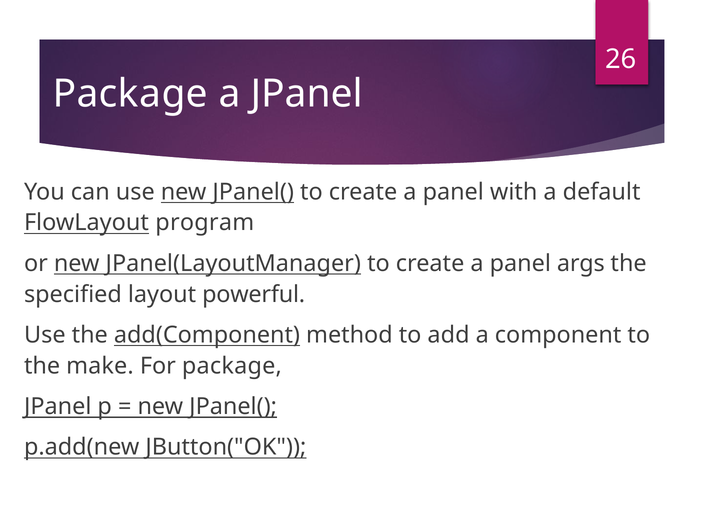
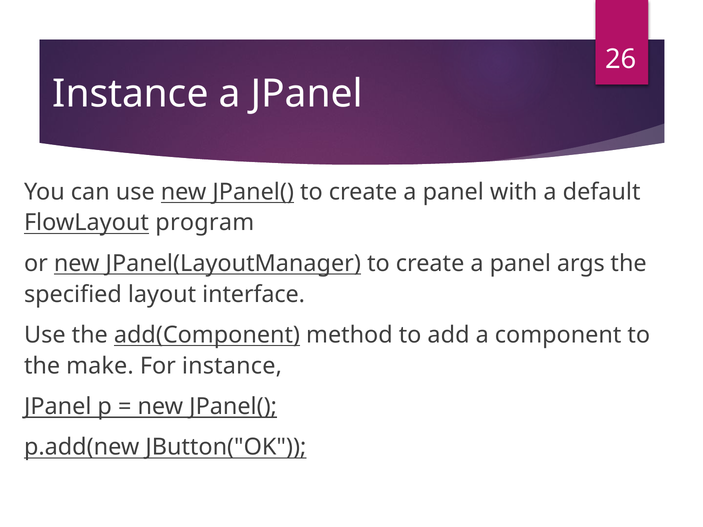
Package: Package -> Instance (131, 94)
powerful: powerful -> interface (254, 294)
For package: package -> instance (232, 366)
